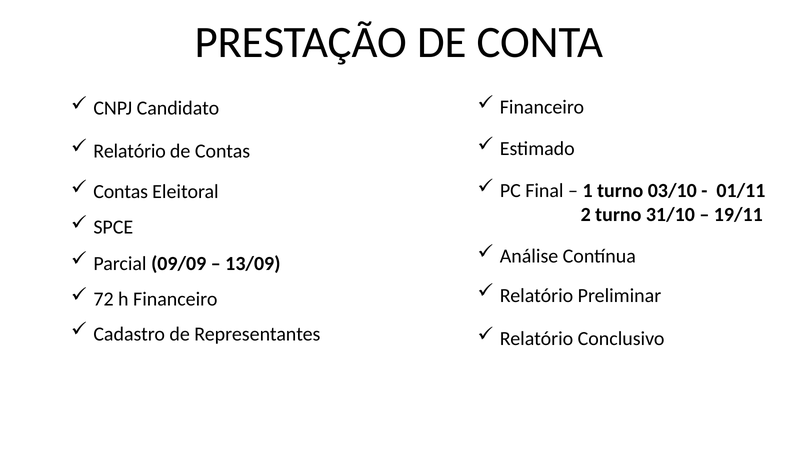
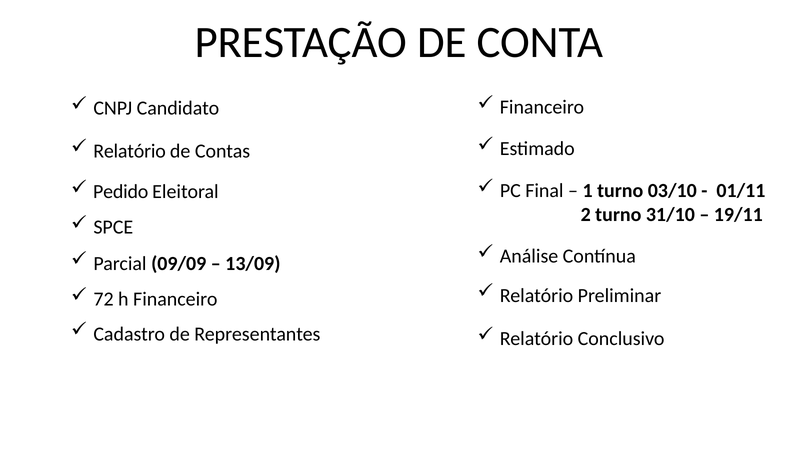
Contas: Contas -> Pedido (121, 192)
